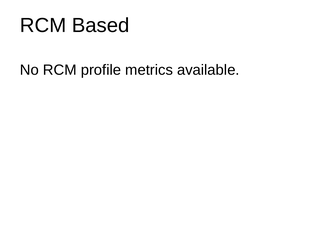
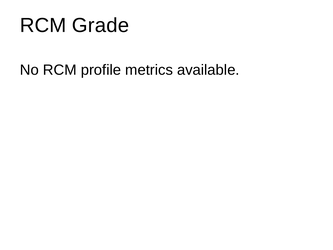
Based: Based -> Grade (101, 25)
